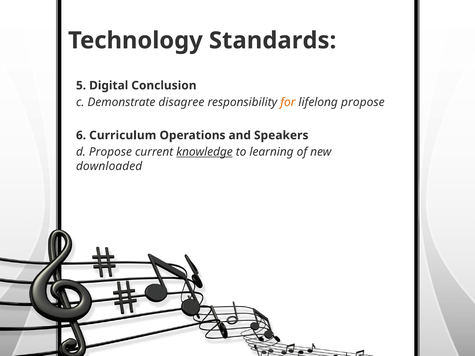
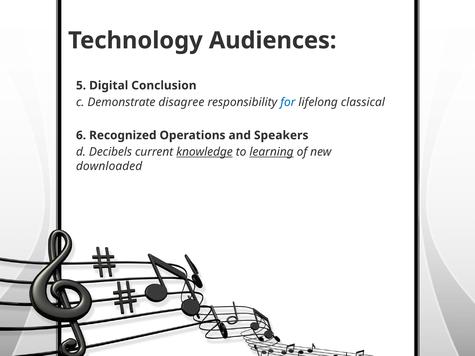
Standards: Standards -> Audiences (273, 41)
for colour: orange -> blue (288, 102)
lifelong propose: propose -> classical (363, 102)
Curriculum: Curriculum -> Recognized (123, 135)
d Propose: Propose -> Decibels (110, 152)
learning underline: none -> present (272, 152)
